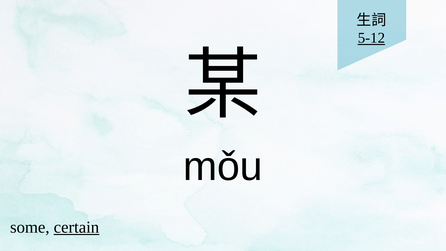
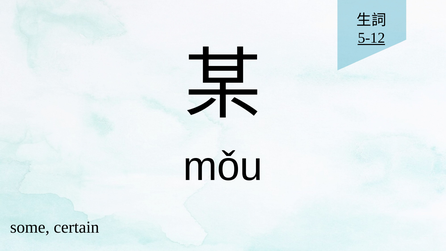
certain underline: present -> none (76, 227)
